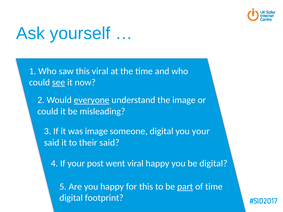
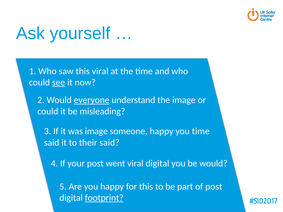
someone digital: digital -> happy (162, 131)
you your: your -> time (201, 131)
viral happy: happy -> digital (157, 163)
be digital: digital -> would (213, 163)
part underline: present -> none (185, 187)
of time: time -> post (214, 187)
footprint underline: none -> present (104, 198)
